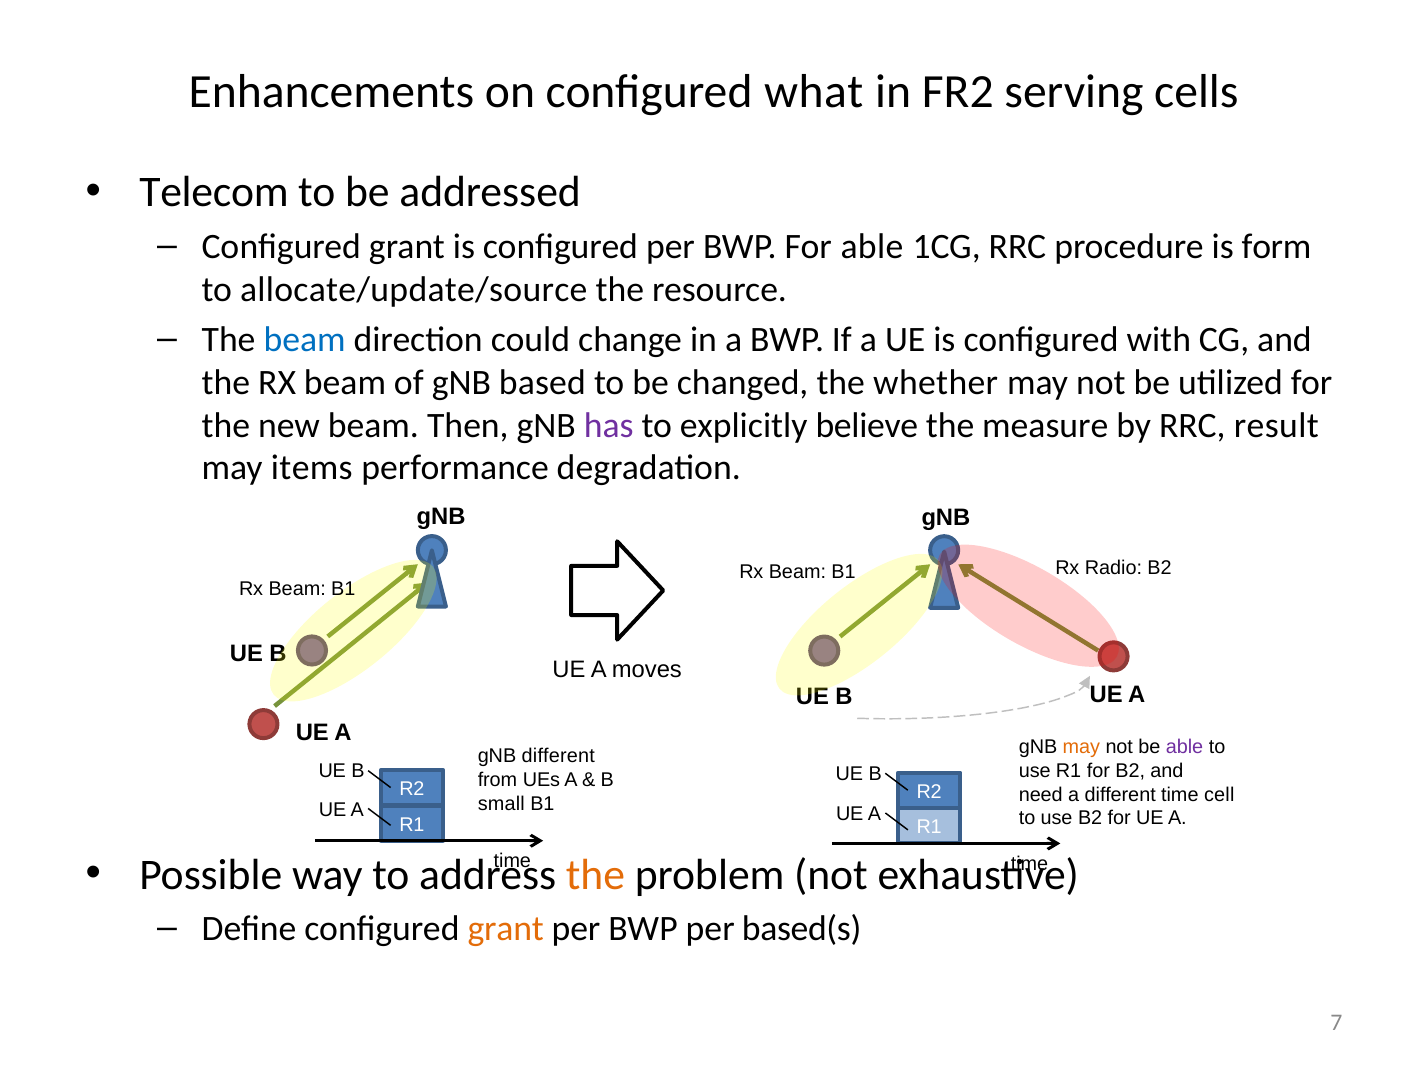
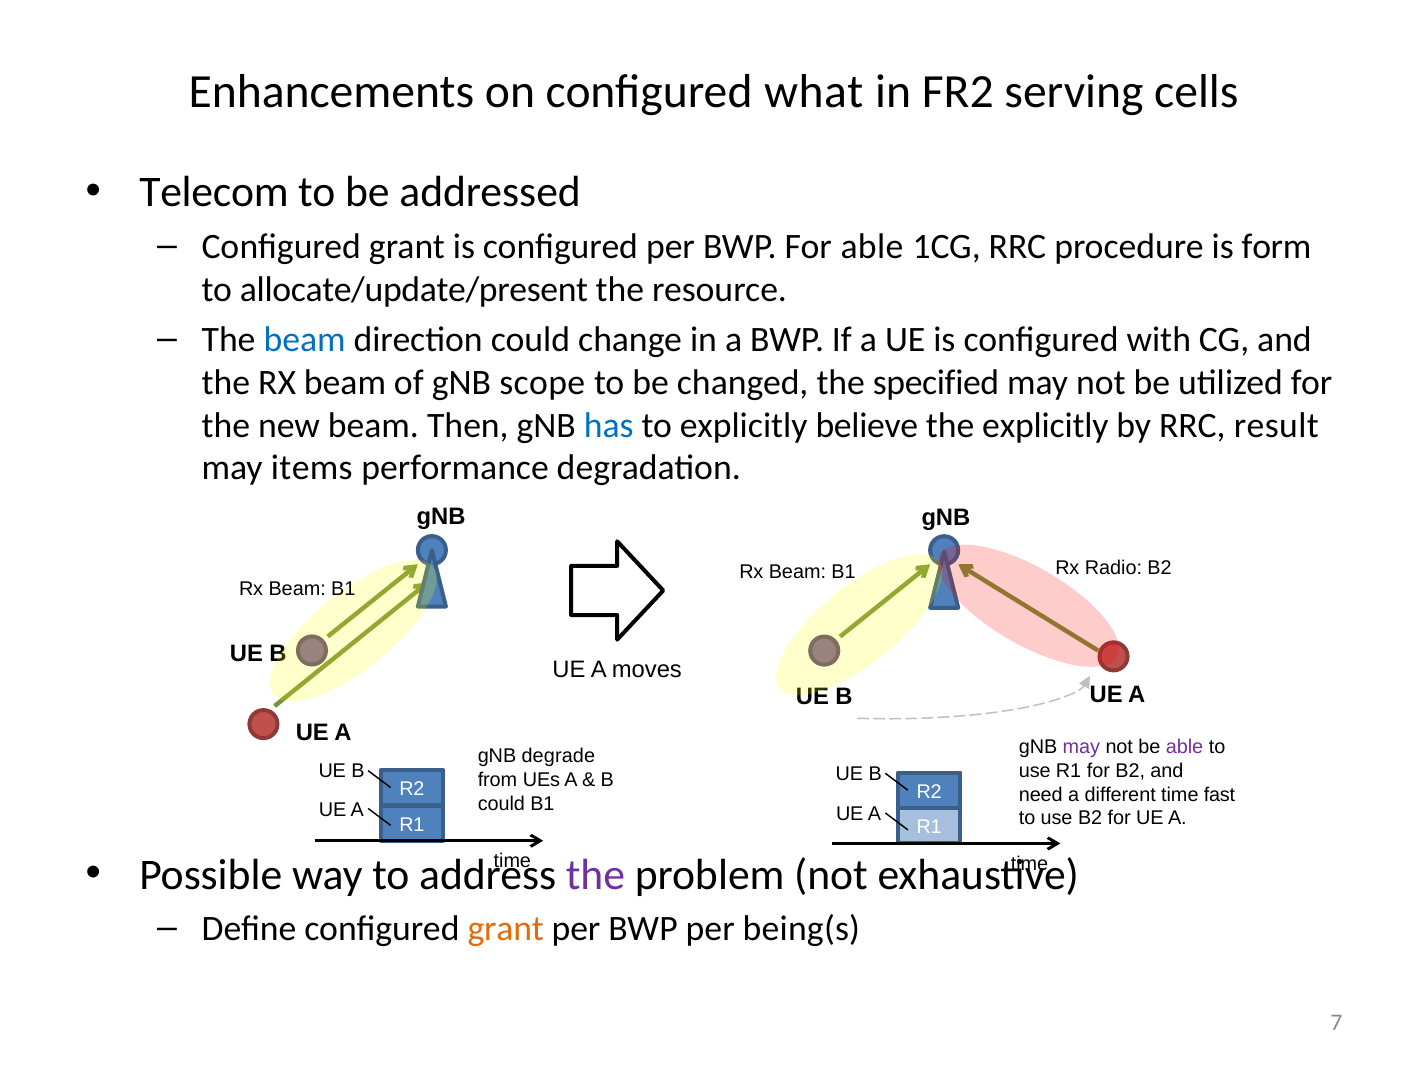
allocate/update/source: allocate/update/source -> allocate/update/present (414, 290)
based: based -> scope (542, 382)
whether: whether -> specified (936, 382)
has colour: purple -> blue (609, 425)
the measure: measure -> explicitly (1045, 425)
may colour: orange -> purple (1081, 747)
gNB different: different -> degrade (558, 756)
cell: cell -> fast (1220, 794)
small: small -> could (501, 804)
the colour: orange -> purple (595, 875)
based(s: based(s -> being(s (801, 929)
